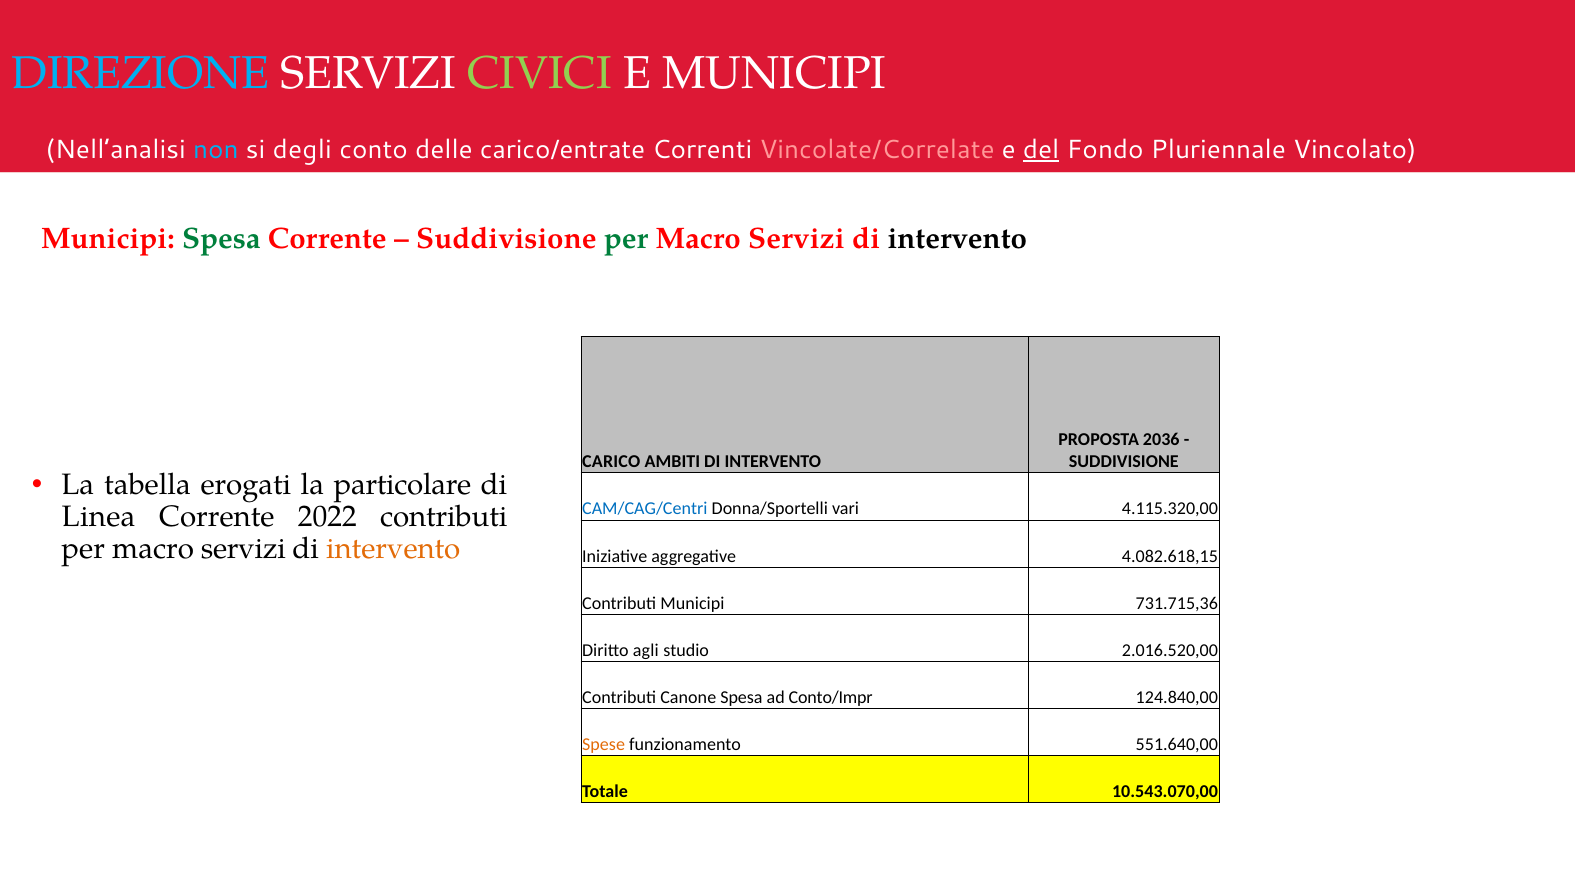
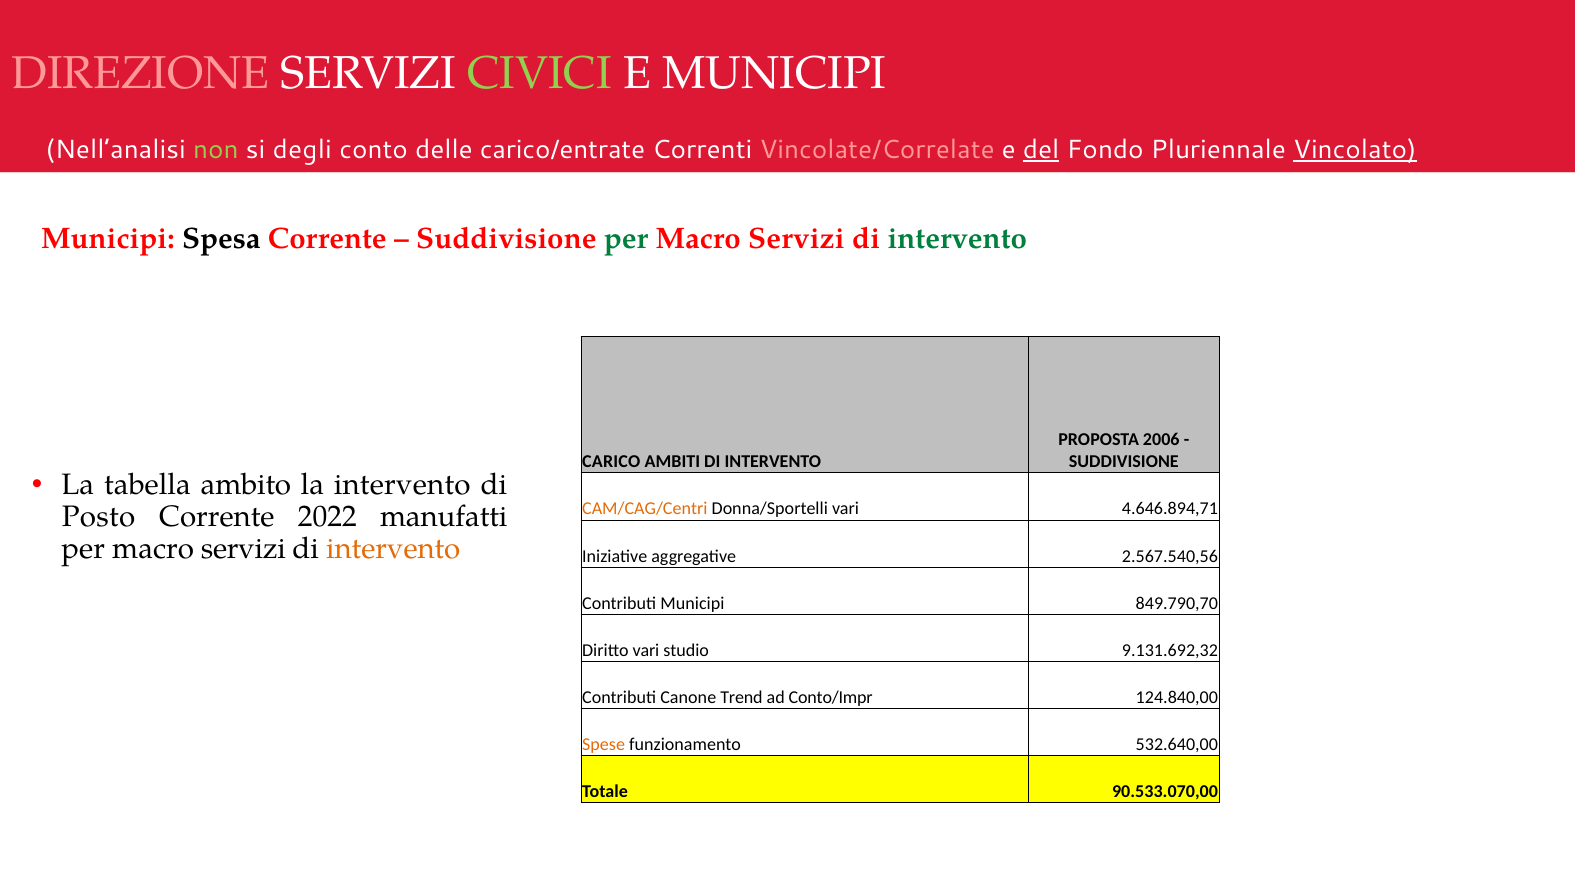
DIREZIONE colour: light blue -> pink (141, 74)
non colour: light blue -> light green (216, 150)
Vincolato underline: none -> present (1355, 150)
Spesa colour: green -> black (221, 238)
intervento colour: black -> green (957, 238)
2036: 2036 -> 2006 (1161, 440)
erogati: erogati -> ambito (246, 485)
la particolare: particolare -> intervento (402, 485)
CAM/CAG/Centri colour: blue -> orange (645, 509)
4.115.320,00: 4.115.320,00 -> 4.646.894,71 (1170, 509)
Linea: Linea -> Posto (99, 517)
2022 contributi: contributi -> manufatti (444, 517)
4.082.618,15: 4.082.618,15 -> 2.567.540,56 (1170, 556)
731.715,36: 731.715,36 -> 849.790,70 (1177, 603)
Diritto agli: agli -> vari (646, 650)
2.016.520,00: 2.016.520,00 -> 9.131.692,32 (1170, 650)
Canone Spesa: Spesa -> Trend (741, 697)
551.640,00: 551.640,00 -> 532.640,00 (1177, 744)
10.543.070,00: 10.543.070,00 -> 90.533.070,00 (1165, 791)
